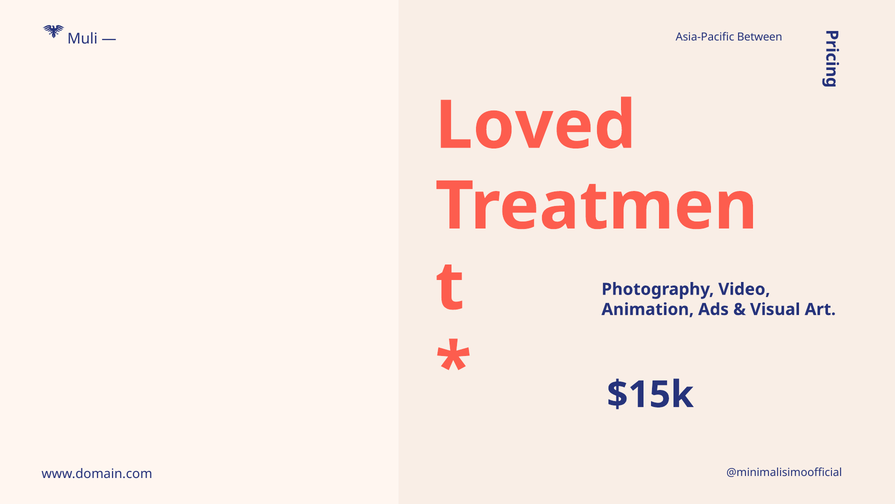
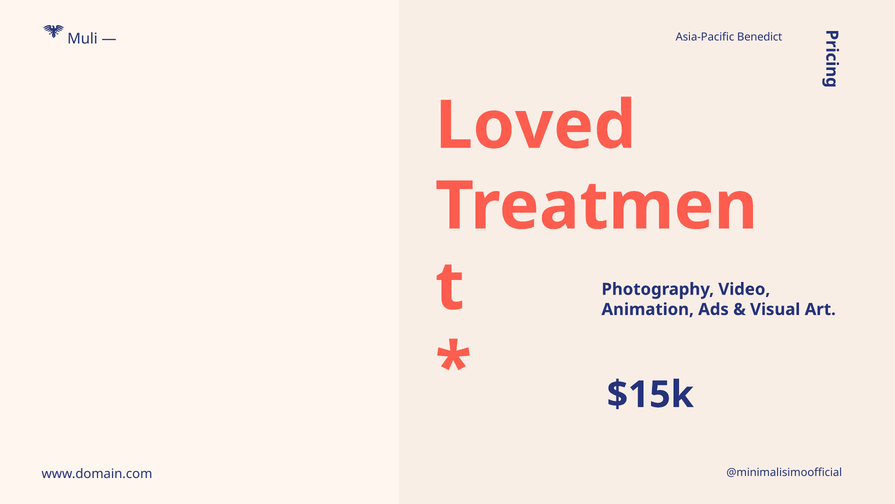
Between: Between -> Benedict (760, 37)
